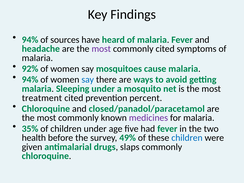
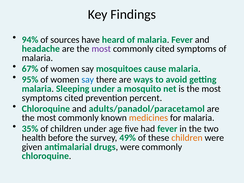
92%: 92% -> 67% (30, 69)
94%: 94% -> 95% (30, 80)
treatment: treatment -> symptoms (42, 98)
closed/panadol/paracetamol: closed/panadol/paracetamol -> adults/panadol/paracetamol (147, 109)
medicines colour: purple -> orange (148, 118)
children colour: blue -> orange (187, 138)
drugs slaps: slaps -> were (130, 147)
